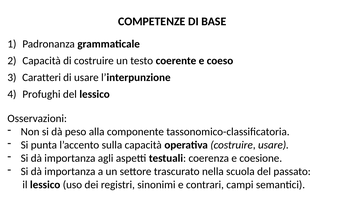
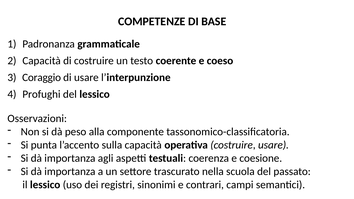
Caratteri: Caratteri -> Coraggio (42, 78)
